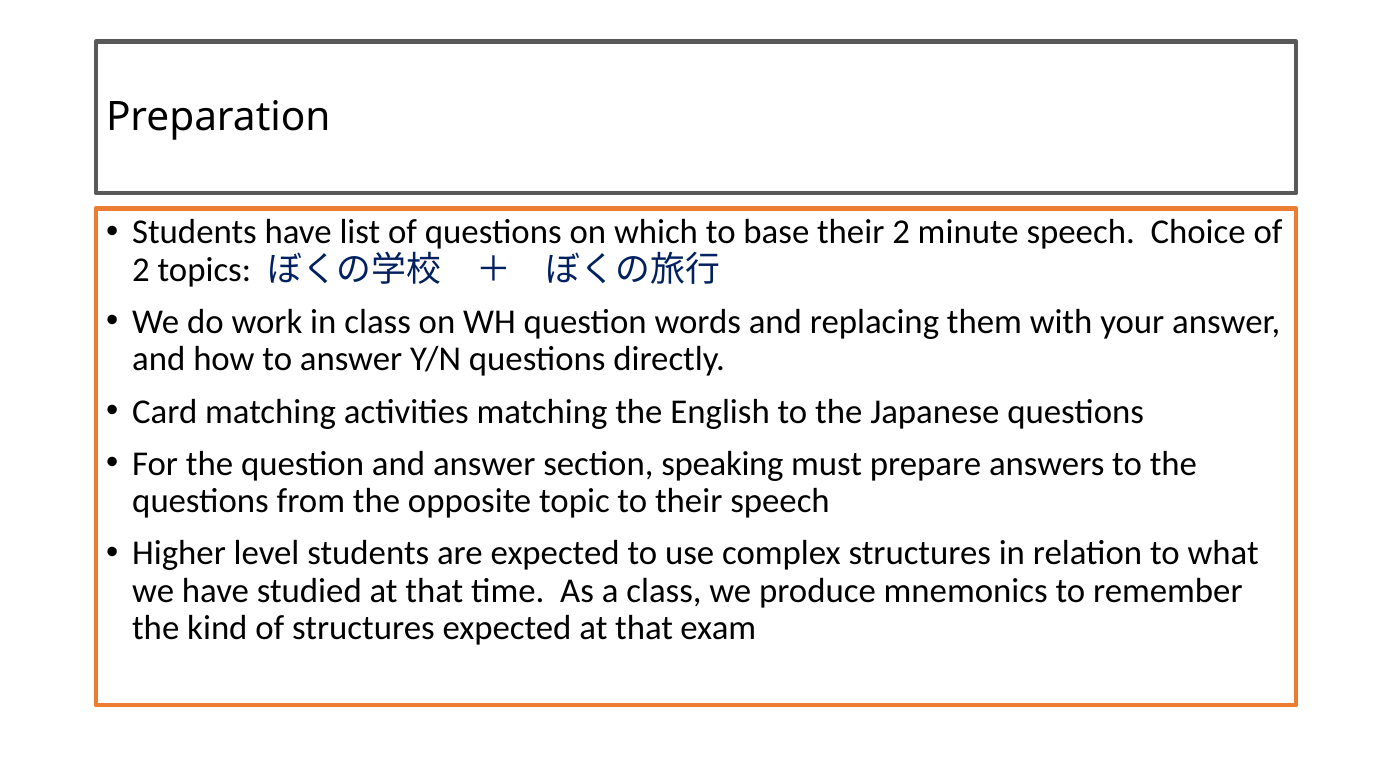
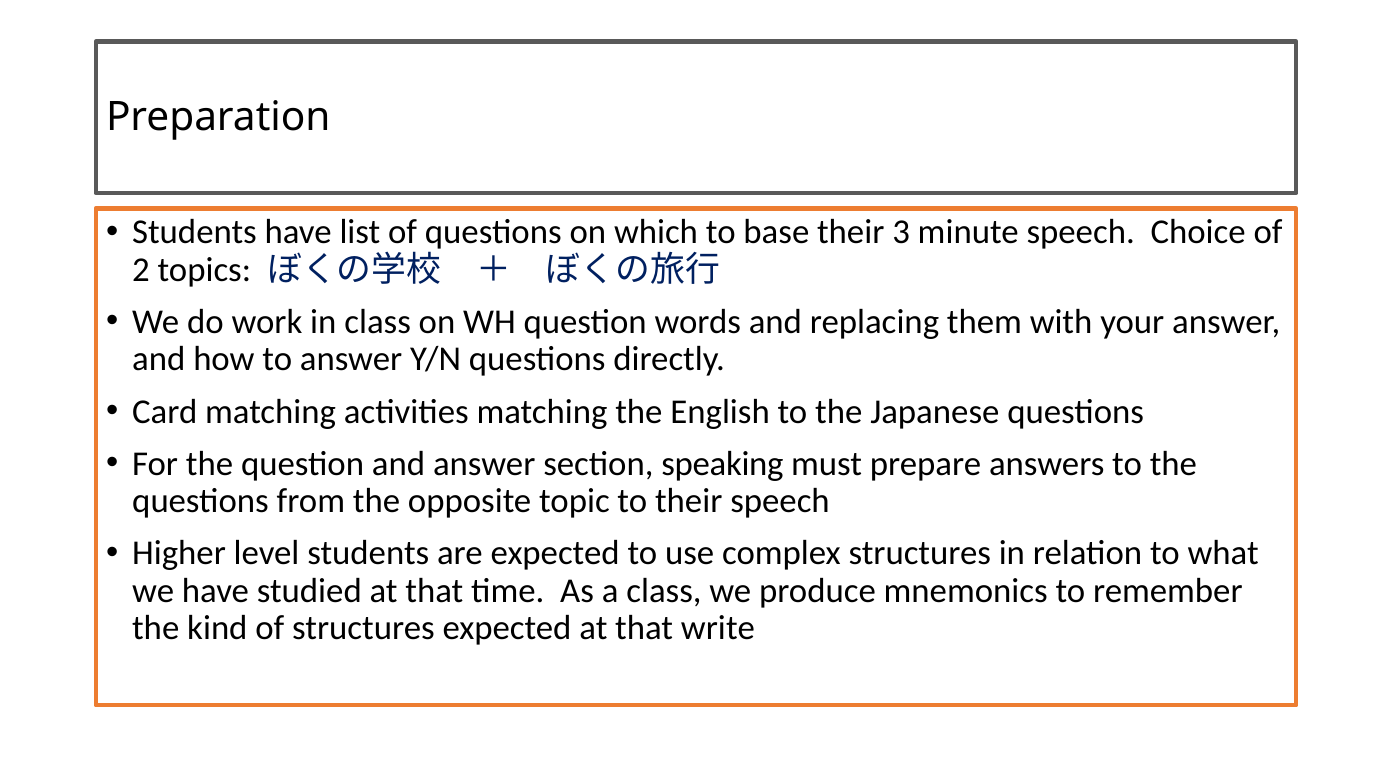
their 2: 2 -> 3 (901, 232)
exam: exam -> write (718, 628)
